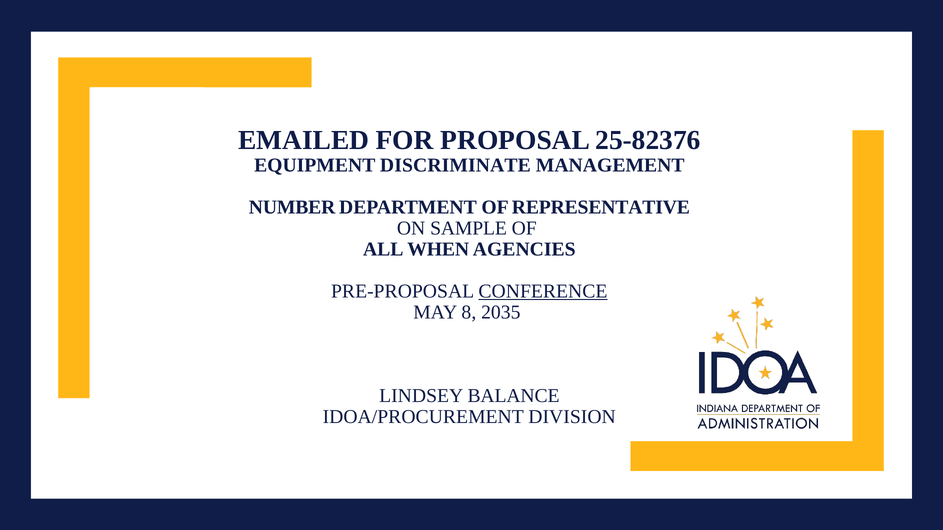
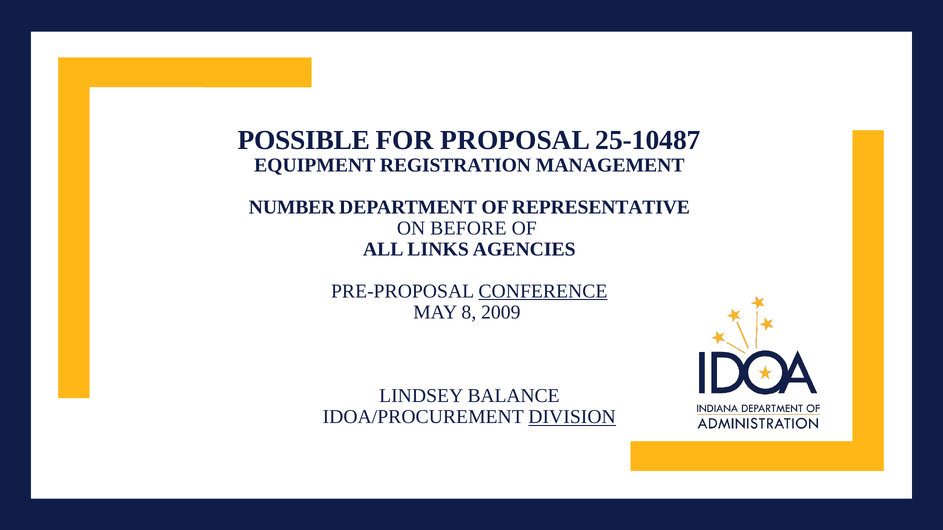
EMAILED: EMAILED -> POSSIBLE (304, 140)
25-82376: 25-82376 -> 25-10487 (648, 140)
DISCRIMINATE: DISCRIMINATE -> REGISTRATION (456, 165)
SAMPLE: SAMPLE -> BEFORE (468, 228)
WHEN: WHEN -> LINKS (438, 249)
2035: 2035 -> 2009 (501, 312)
DIVISION underline: none -> present (572, 417)
